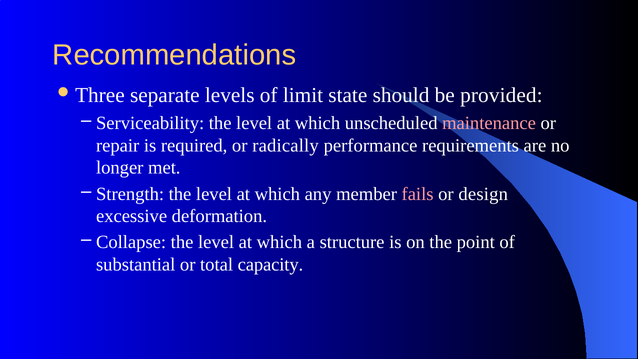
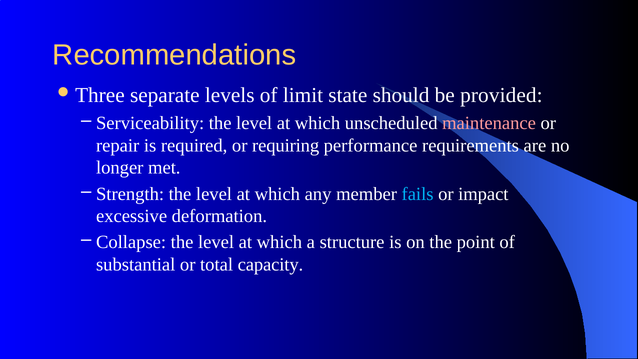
radically: radically -> requiring (286, 145)
fails colour: pink -> light blue (418, 194)
design: design -> impact (483, 194)
